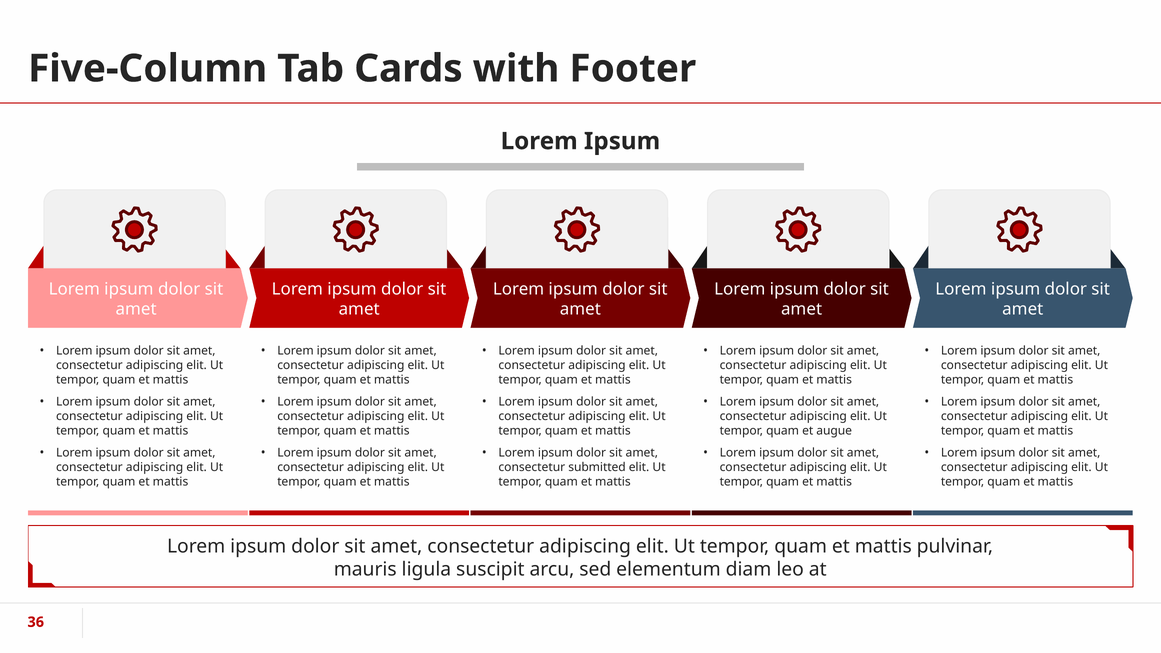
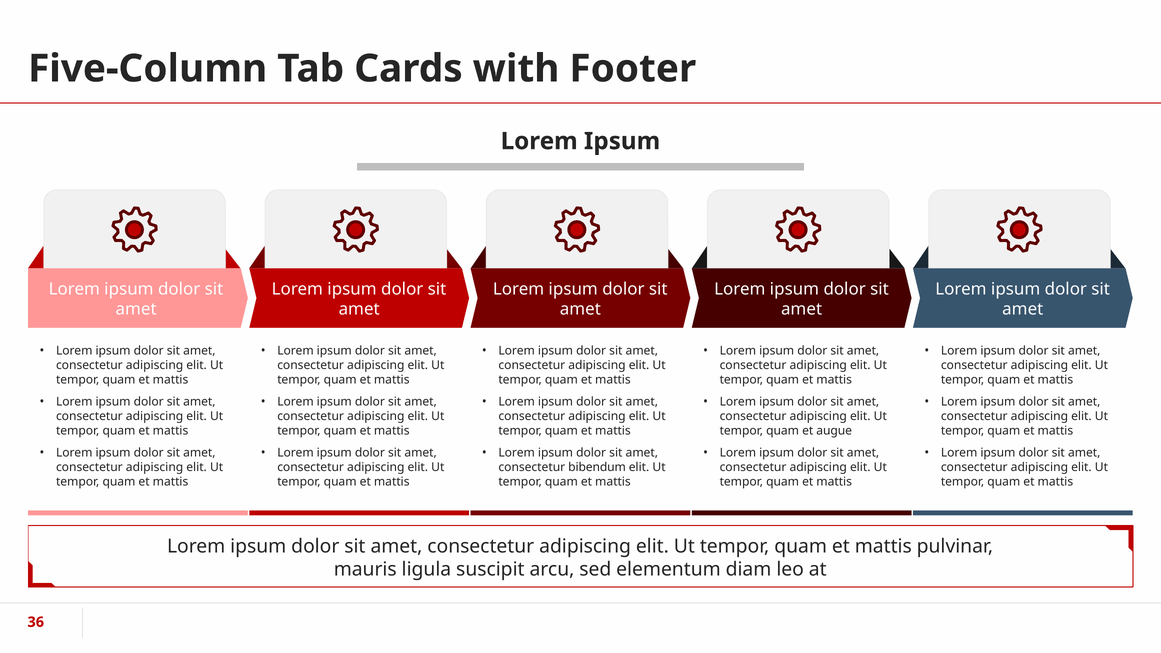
submitted: submitted -> bibendum (597, 467)
